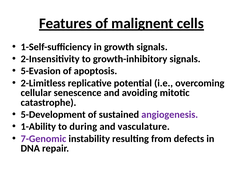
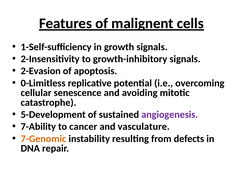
5-Evasion: 5-Evasion -> 2-Evasion (41, 71)
2-Limitless: 2-Limitless -> 0-Limitless (43, 83)
1-Ability: 1-Ability -> 7-Ability (38, 127)
during: during -> cancer (83, 127)
7-Genomic colour: purple -> orange (43, 139)
